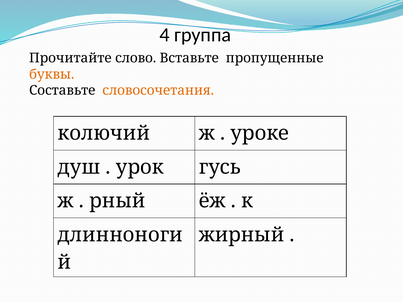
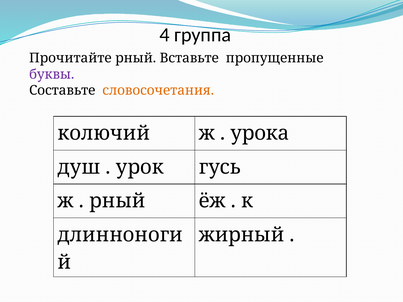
Прочитайте слово: слово -> рный (136, 58)
буквы colour: orange -> purple (52, 74)
уроке: уроке -> урока (260, 133)
